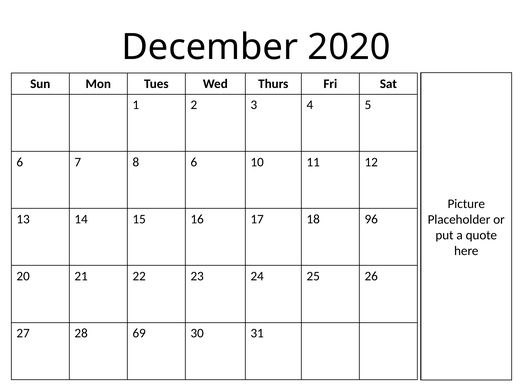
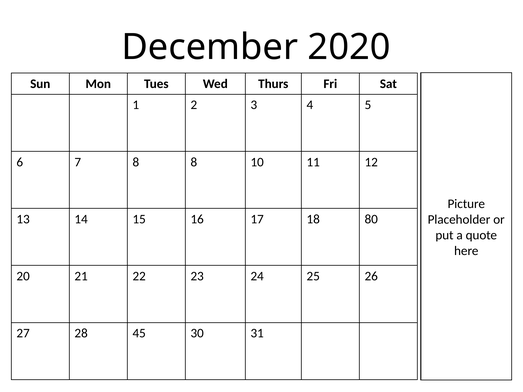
8 6: 6 -> 8 (194, 162)
96: 96 -> 80 (371, 219)
69: 69 -> 45 (139, 333)
